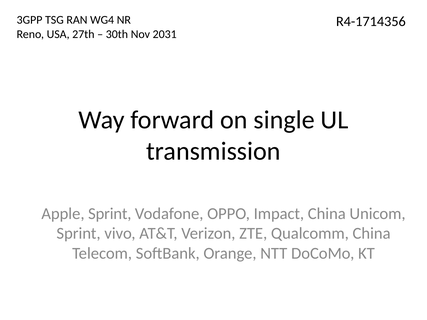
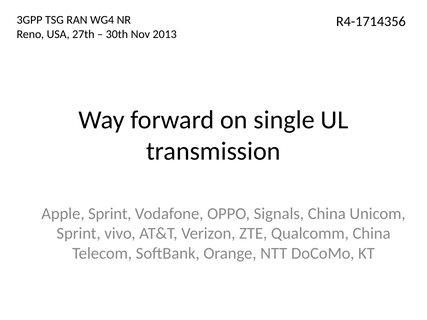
2031: 2031 -> 2013 (165, 34)
Impact: Impact -> Signals (279, 214)
